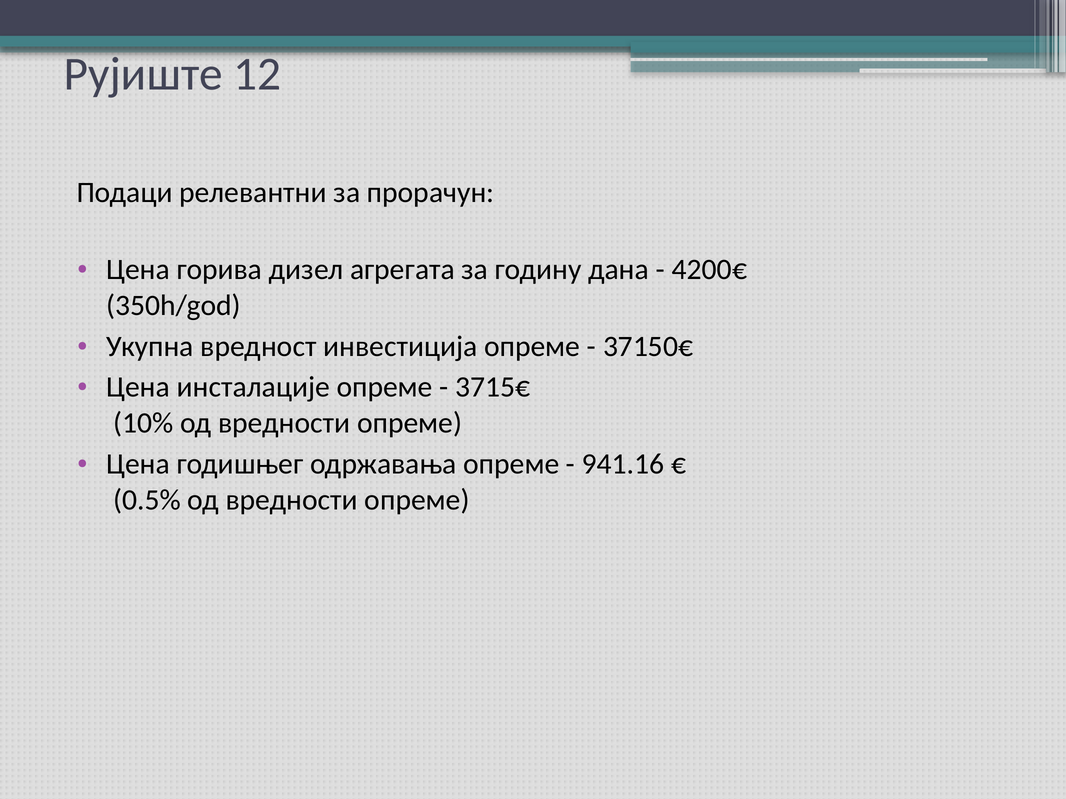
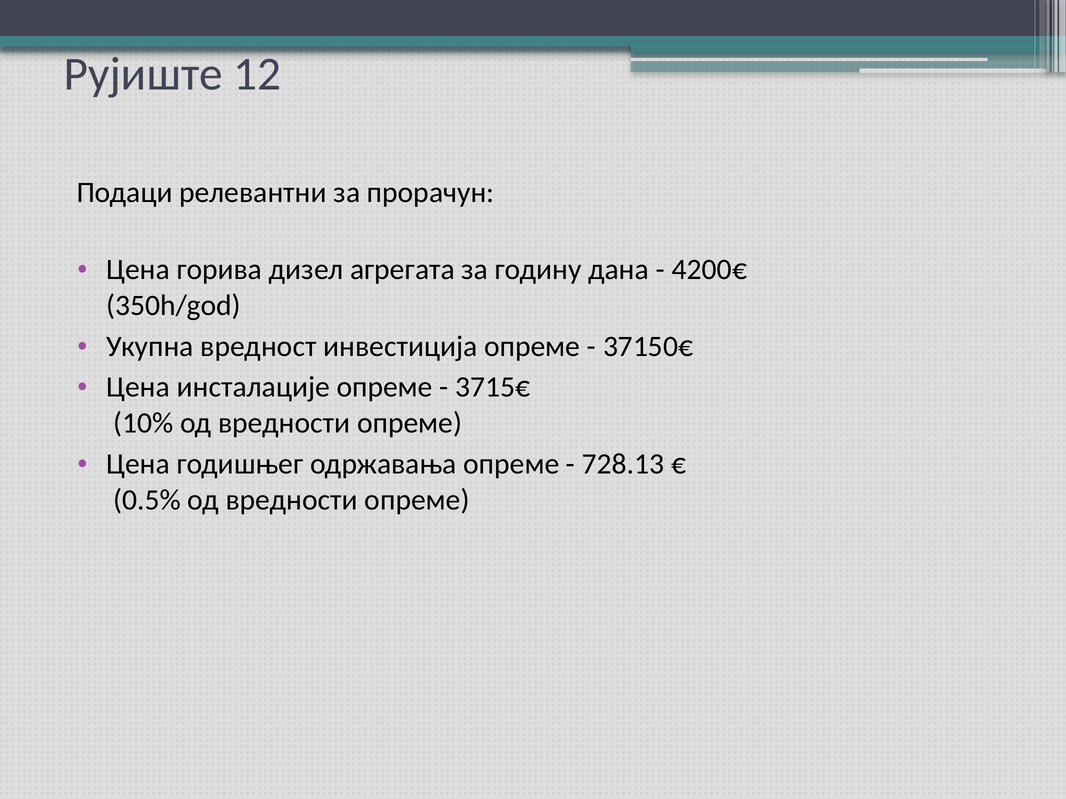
941.16: 941.16 -> 728.13 (623, 464)
